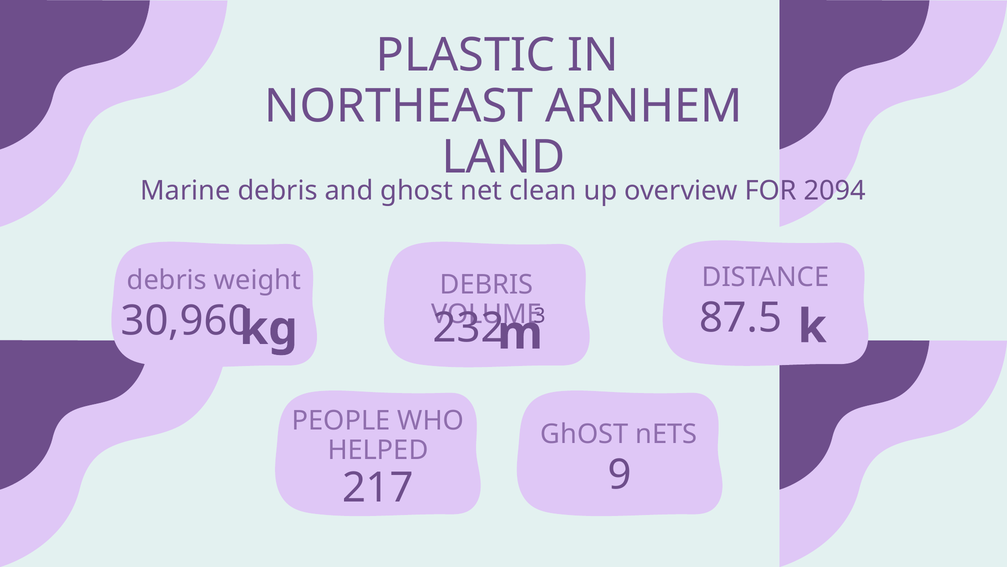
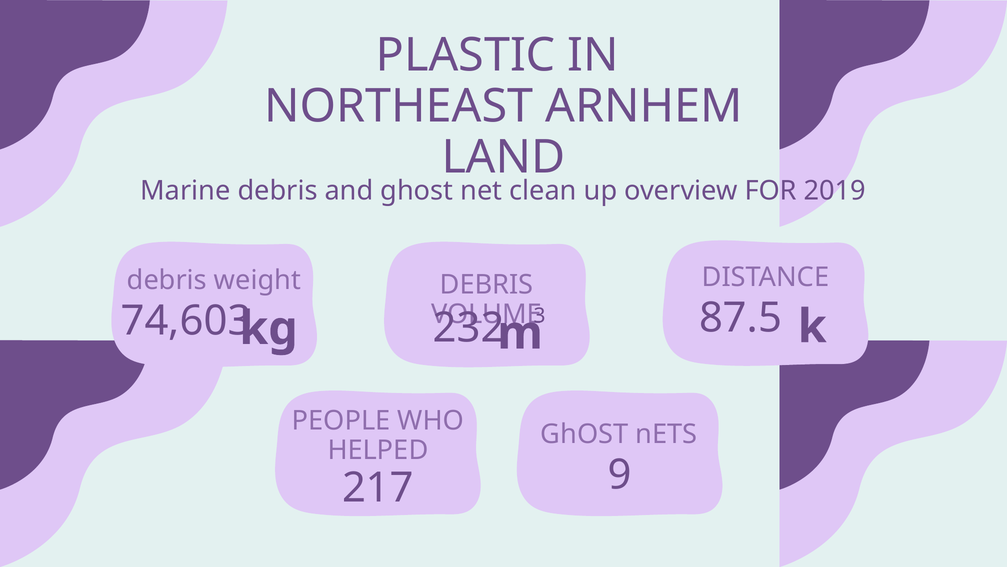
2094: 2094 -> 2019 (835, 191)
30,960: 30,960 -> 74,603 (186, 321)
